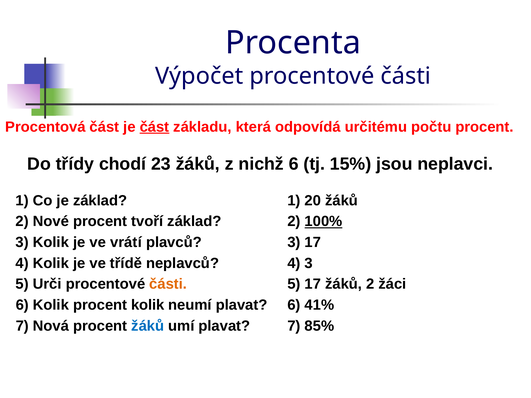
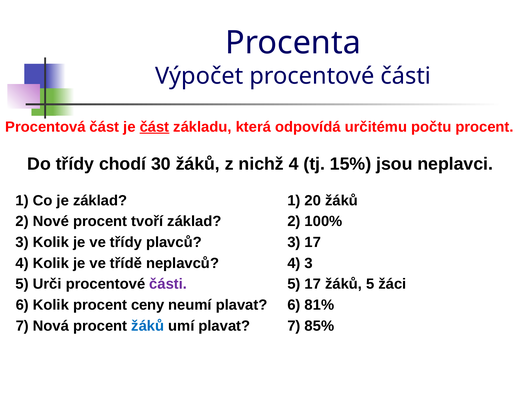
23: 23 -> 30 (161, 164)
nichž 6: 6 -> 4 (294, 164)
100% underline: present -> none (323, 222)
ve vrátí: vrátí -> třídy (126, 242)
části colour: orange -> purple (168, 284)
17 žáků 2: 2 -> 5 (370, 284)
procent kolik: kolik -> ceny (148, 305)
41%: 41% -> 81% (319, 305)
